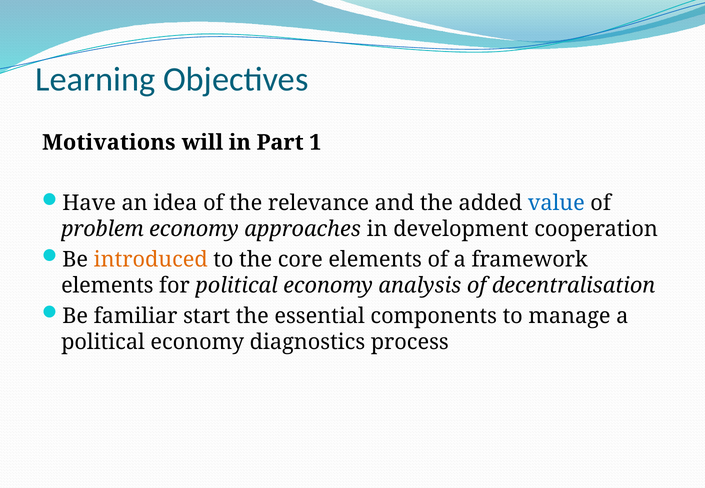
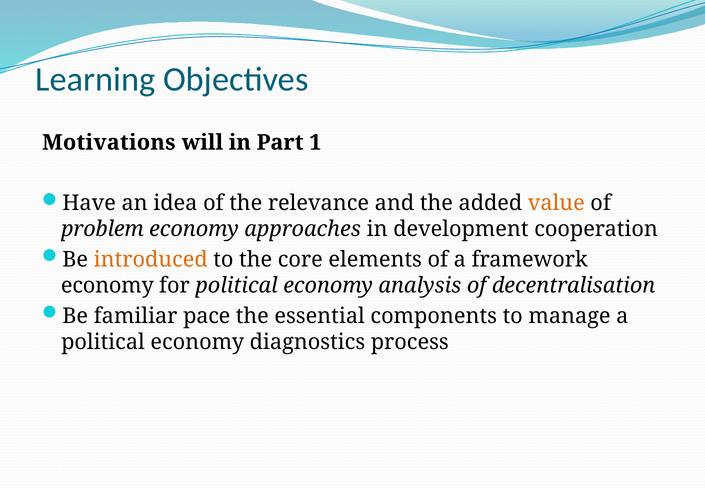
value colour: blue -> orange (556, 203)
elements: elements -> economy (107, 286)
start: start -> pace (207, 316)
